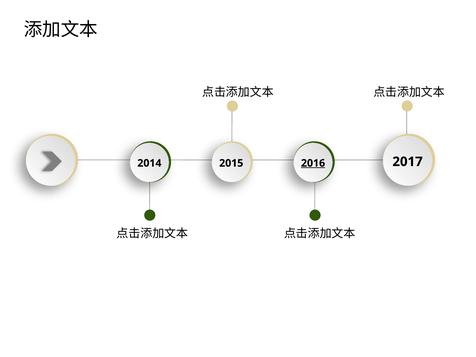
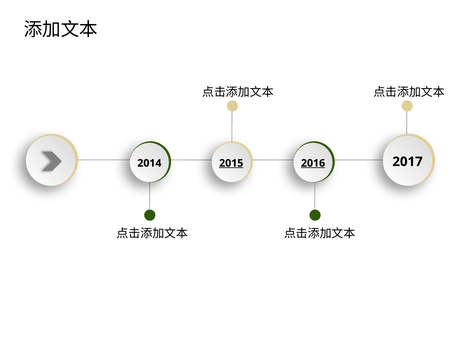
2015 underline: none -> present (231, 163)
